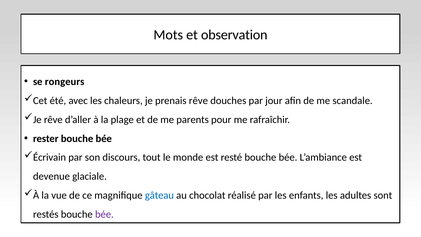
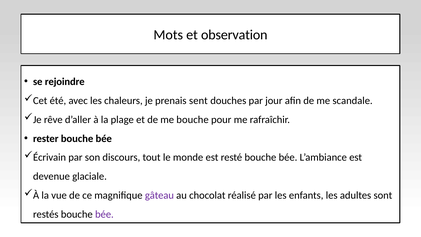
rongeurs: rongeurs -> rejoindre (65, 82)
prenais rêve: rêve -> sent (198, 101)
me parents: parents -> bouche (193, 119)
gâteau colour: blue -> purple (159, 195)
